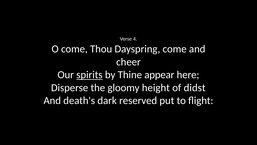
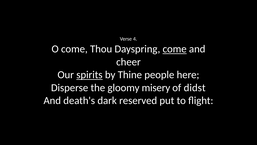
come underline: none -> present (175, 49)
appear: appear -> people (159, 75)
height: height -> misery (156, 87)
